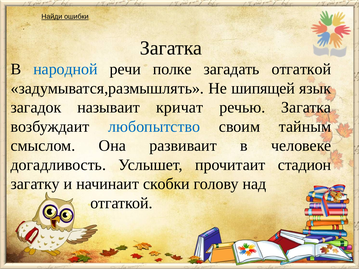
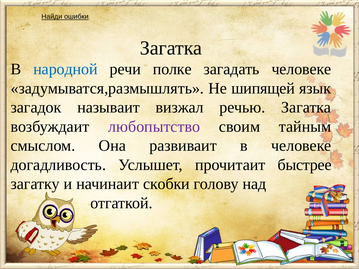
загадать отгаткой: отгаткой -> человеке (301, 69)
кричат: кричат -> визжал (180, 108)
любопытство colour: blue -> purple (154, 127)
стадион: стадион -> быстрее (305, 165)
